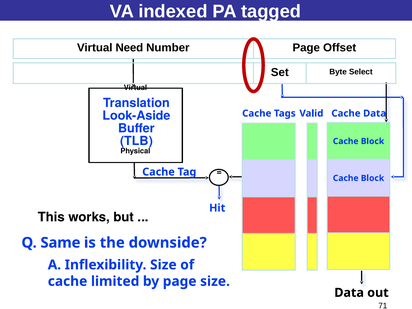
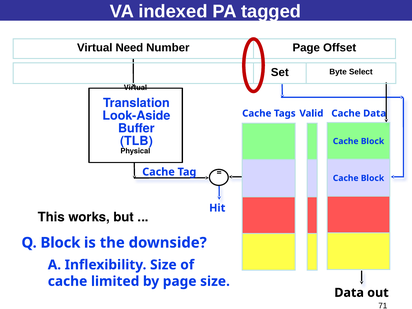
Q Same: Same -> Block (60, 243)
